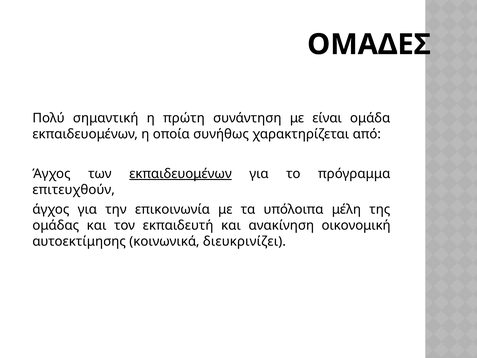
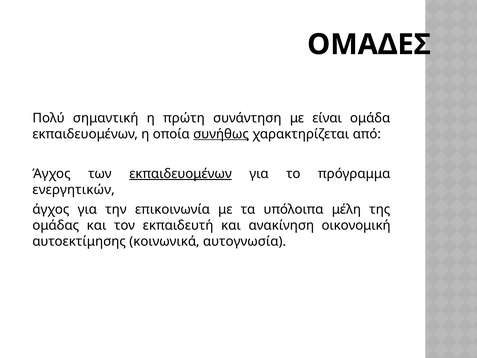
συνήθως underline: none -> present (221, 134)
επιτευχθούν: επιτευχθούν -> ενεργητικών (74, 190)
διευκρινίζει: διευκρινίζει -> αυτογνωσία (245, 241)
